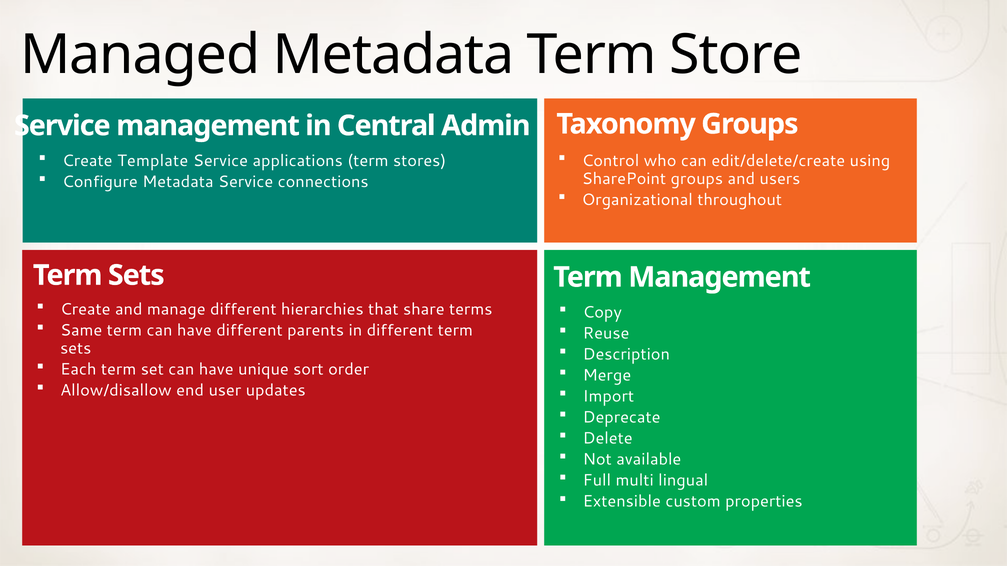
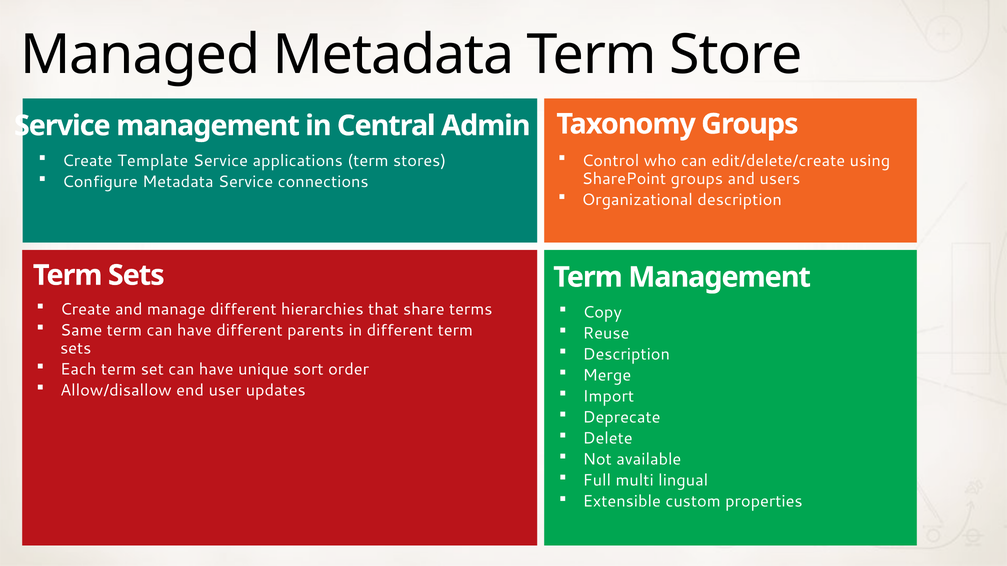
Organizational throughout: throughout -> description (740, 200)
